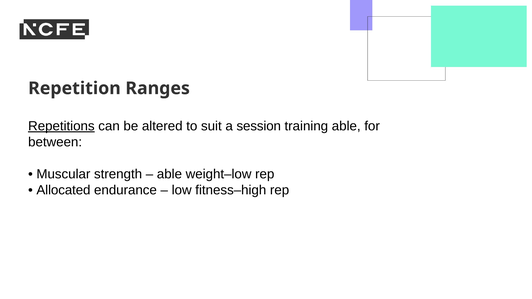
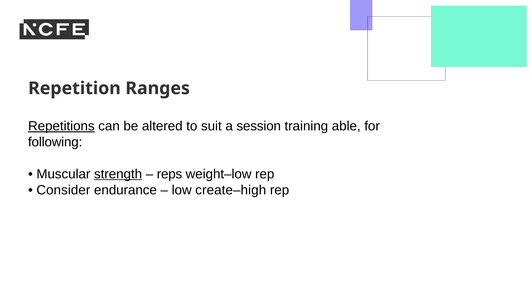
between: between -> following (55, 142)
strength underline: none -> present (118, 174)
able: able -> reps (169, 174)
Allocated: Allocated -> Consider (63, 190)
fitness–high: fitness–high -> create–high (231, 190)
